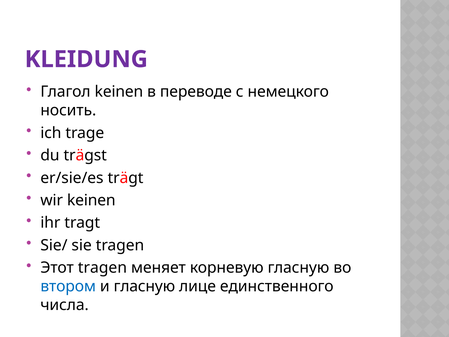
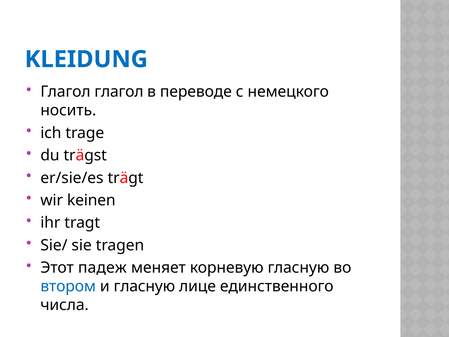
KLEIDUNG colour: purple -> blue (86, 59)
Глагол keinen: keinen -> глагол (119, 92)
Этот tragen: tragen -> падеж (102, 268)
